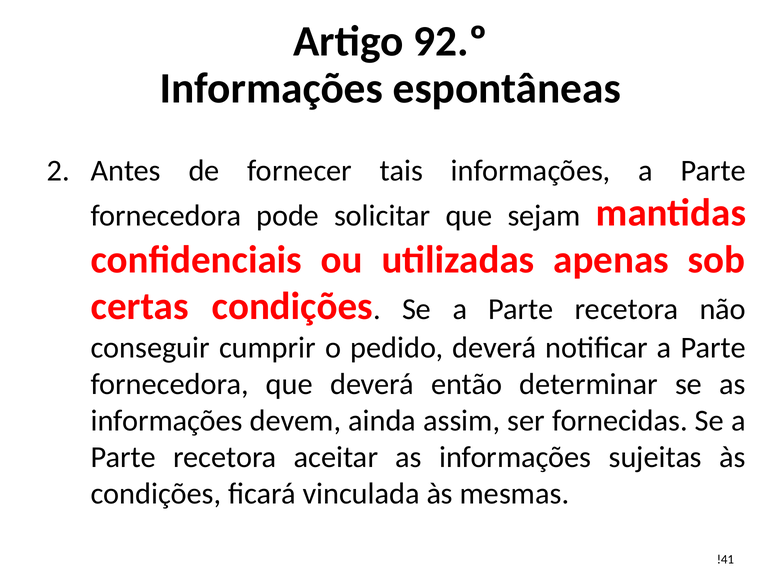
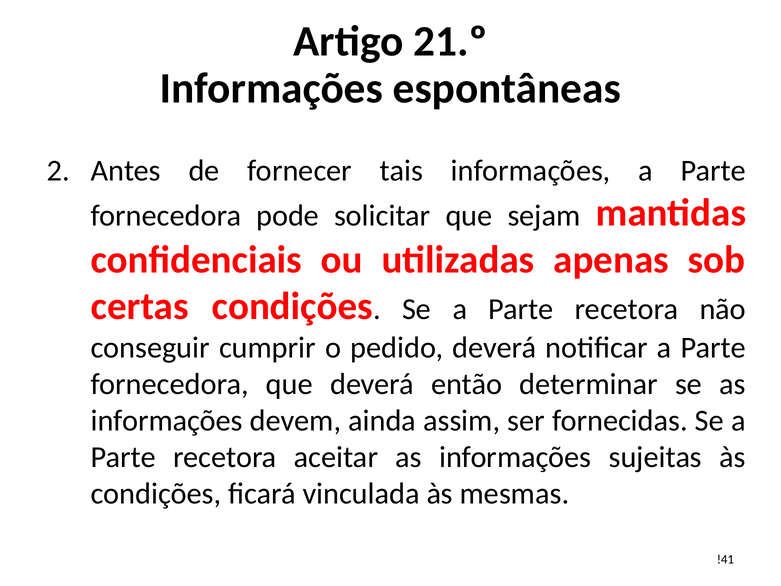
92.º: 92.º -> 21.º (451, 41)
